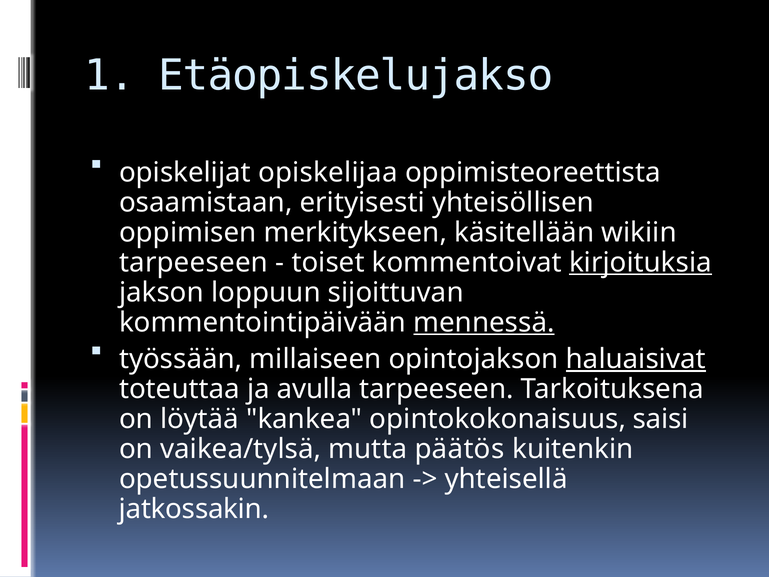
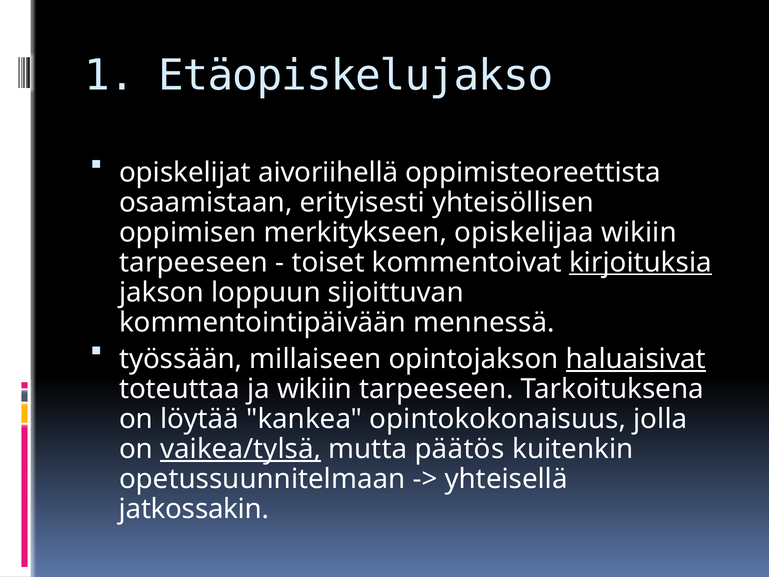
opiskelijaa: opiskelijaa -> aivoriihellä (328, 172)
käsitellään: käsitellään -> opiskelijaa (524, 232)
mennessä underline: present -> none (484, 322)
ja avulla: avulla -> wikiin (315, 389)
saisi: saisi -> jolla (660, 419)
vaikea/tylsä underline: none -> present (241, 449)
